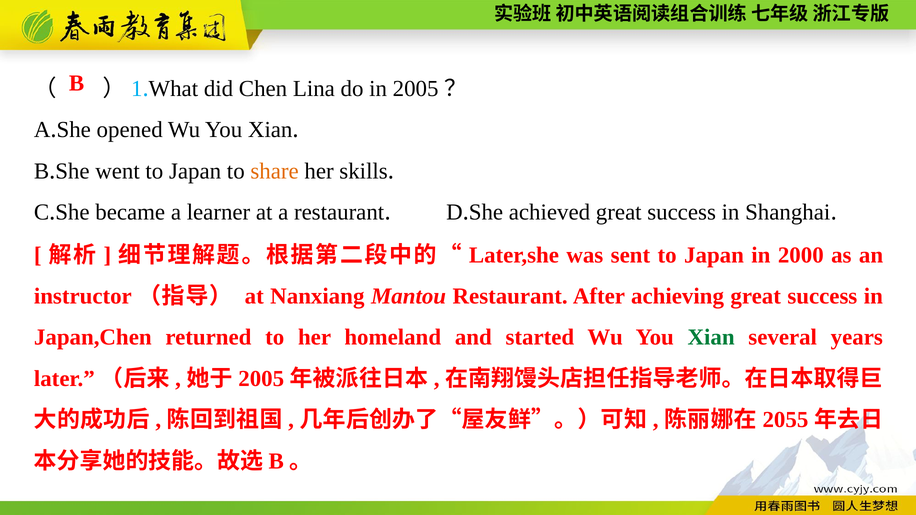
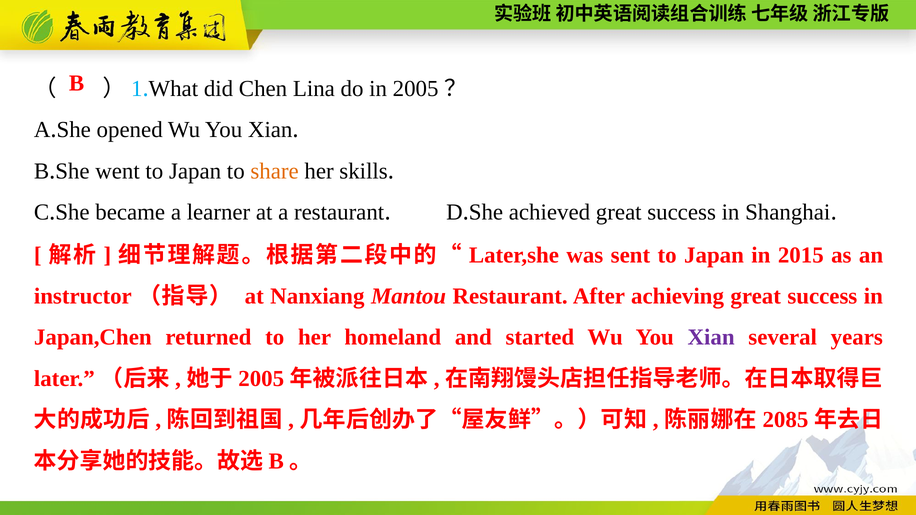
2000: 2000 -> 2015 (801, 255)
Xian colour: green -> purple (711, 338)
2055: 2055 -> 2085 (785, 420)
